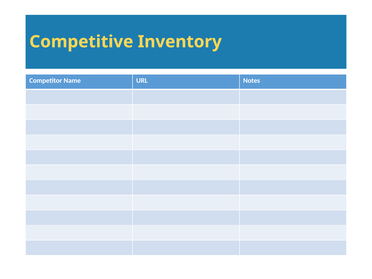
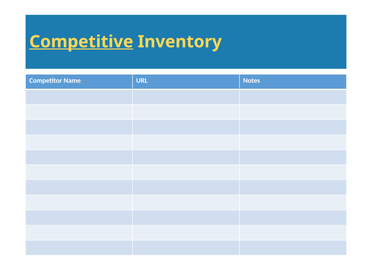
Competitive underline: none -> present (81, 42)
